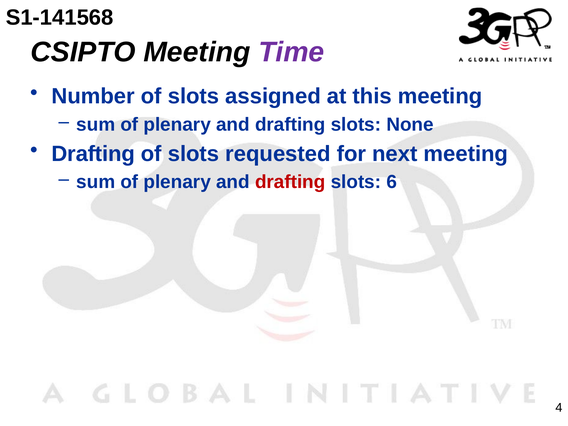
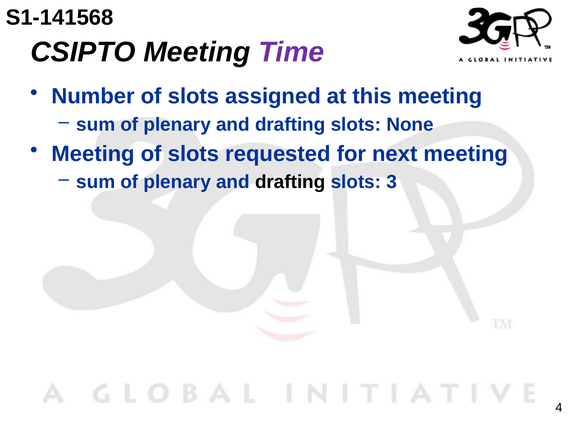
Drafting: Drafting -> Meeting (93, 154)
drafting colour: red -> black (290, 182)
6: 6 -> 3 (392, 182)
